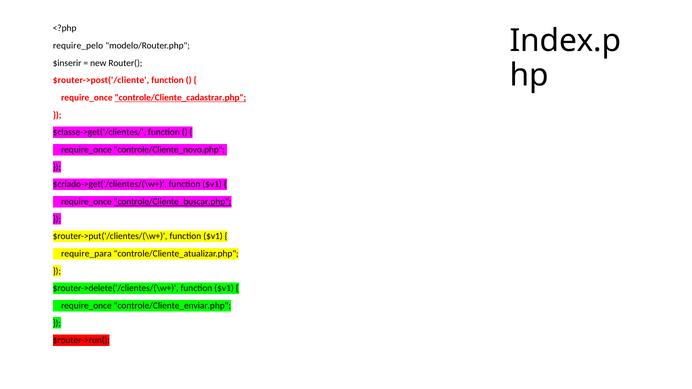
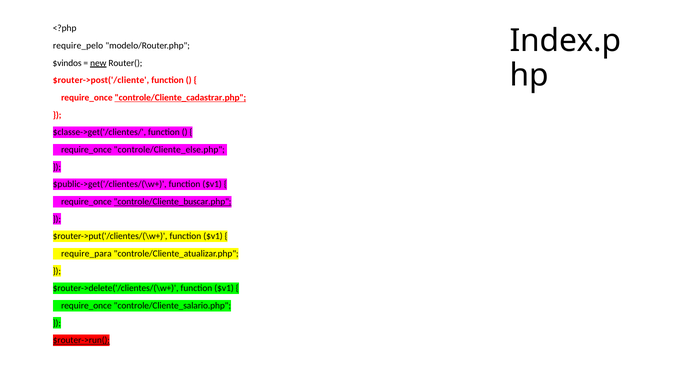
$inserir: $inserir -> $vindos (67, 63)
new underline: none -> present (98, 63)
controle/Cliente_novo.php: controle/Cliente_novo.php -> controle/Cliente_else.php (169, 150)
$criado->get('/clientes/(\w+: $criado->get('/clientes/(\w+ -> $public->get('/clientes/(\w+ (110, 184)
controle/Cliente_enviar.php: controle/Cliente_enviar.php -> controle/Cliente_salario.php (172, 306)
$router->run( underline: none -> present (81, 341)
